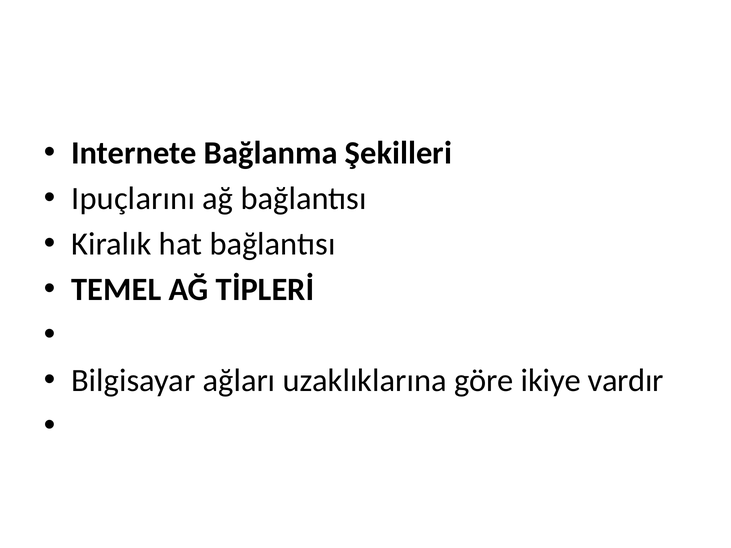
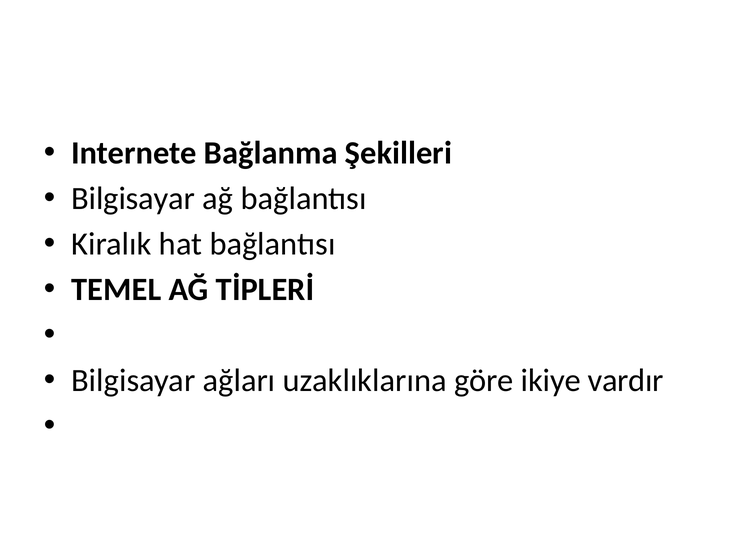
Ipuçlarını: Ipuçlarını -> Bilgisayar (133, 199)
